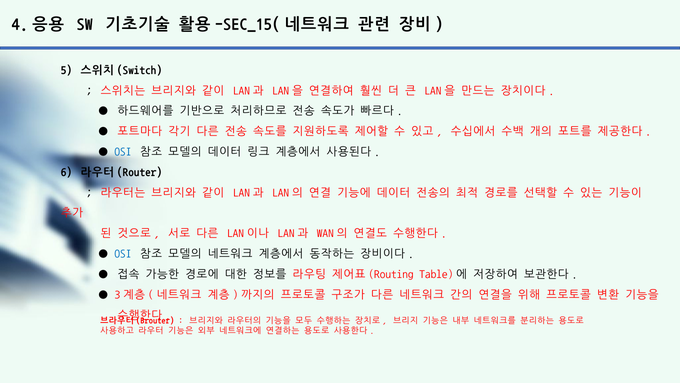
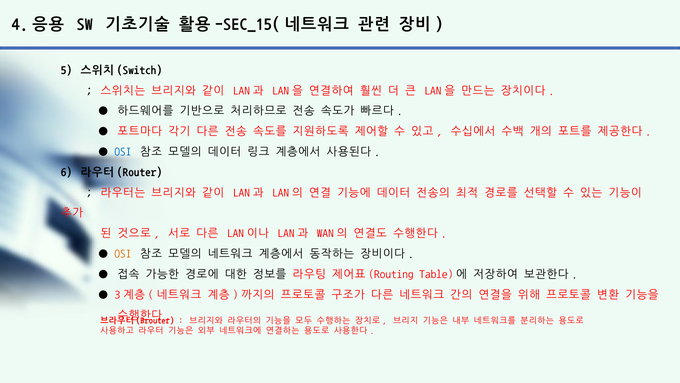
OSI colour: blue -> orange (123, 253)
